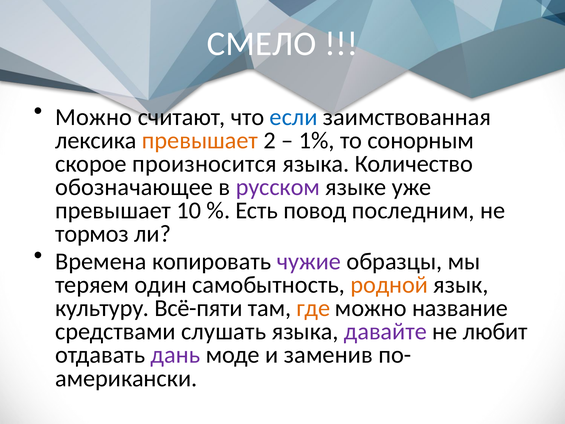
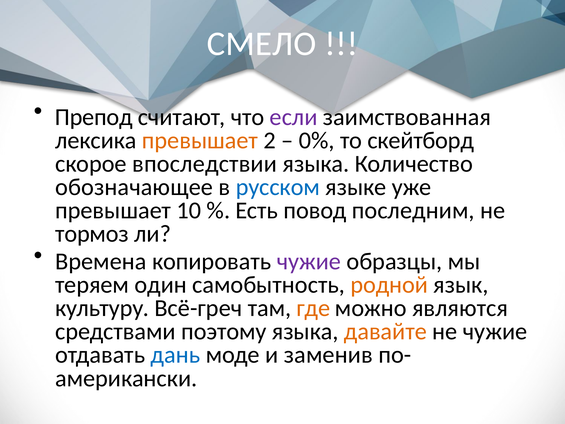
Можно: Можно -> Препод (94, 117)
если colour: blue -> purple (294, 117)
1%: 1% -> 0% (317, 140)
сонорным: сонорным -> скейтборд (421, 140)
произносится: произносится -> впоследствии (205, 164)
русском colour: purple -> blue (278, 187)
Всё-пяти: Всё-пяти -> Всё-греч (198, 308)
название: название -> являются (460, 308)
слушать: слушать -> поэтому (224, 331)
давайте colour: purple -> orange (385, 331)
не любит: любит -> чужие (495, 331)
дань colour: purple -> blue (175, 355)
